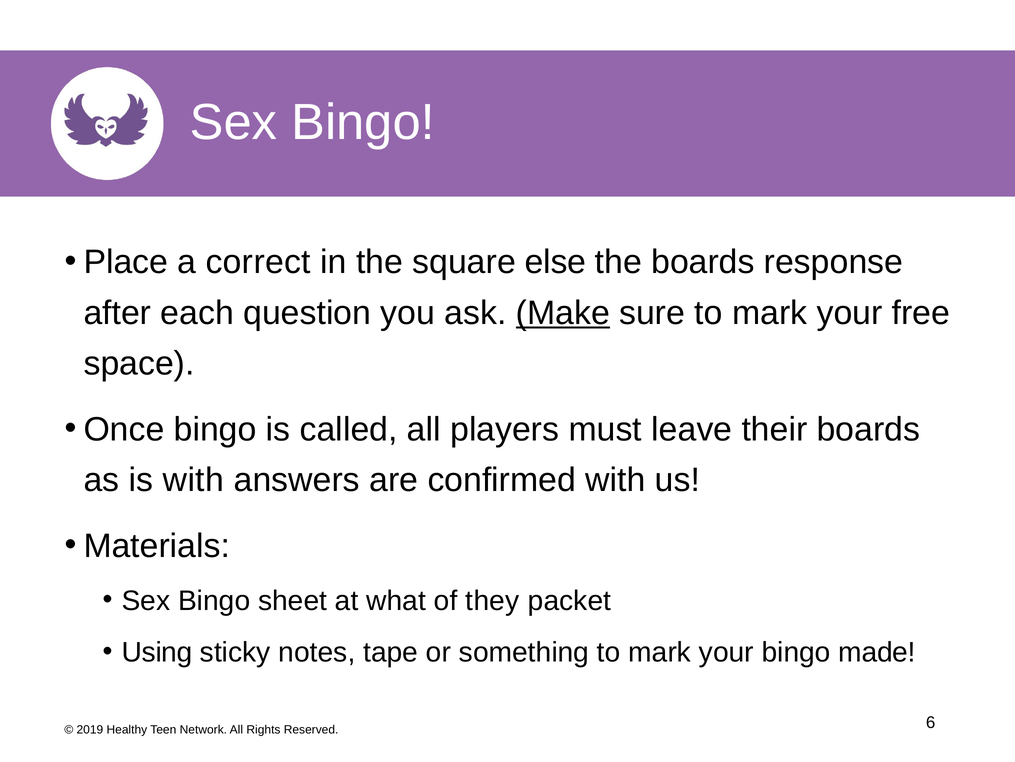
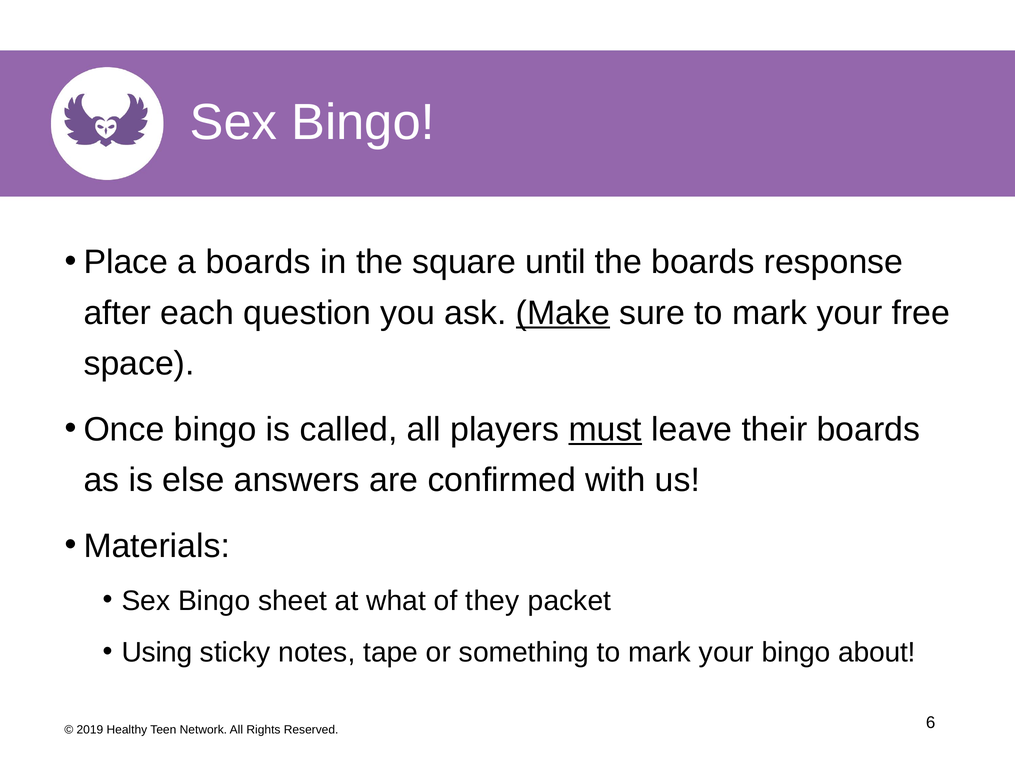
a correct: correct -> boards (258, 262)
else: else -> until (555, 262)
must underline: none -> present (605, 429)
is with: with -> else (193, 480)
made: made -> about (877, 652)
